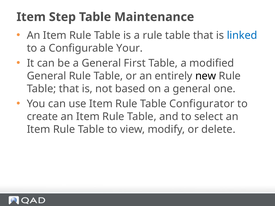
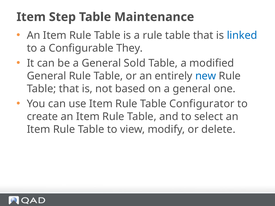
Your: Your -> They (130, 48)
First: First -> Sold (135, 63)
new colour: black -> blue (206, 76)
